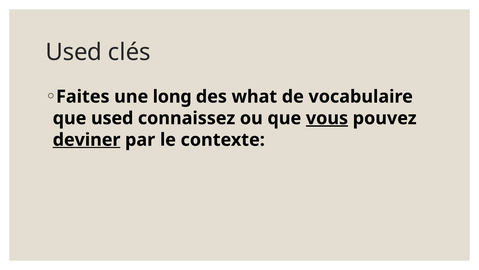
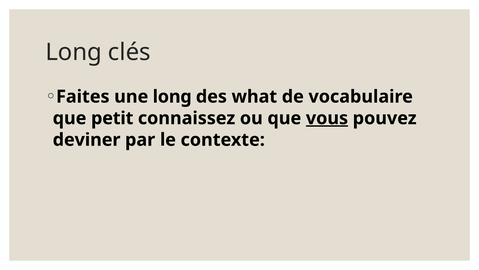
Used: Used -> Long (74, 52)
que used: used -> petit (112, 118)
deviner underline: present -> none (87, 140)
